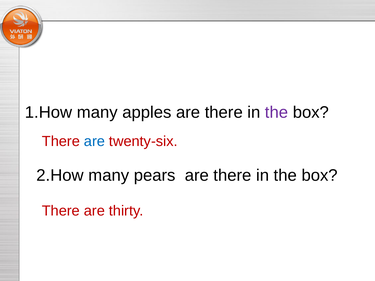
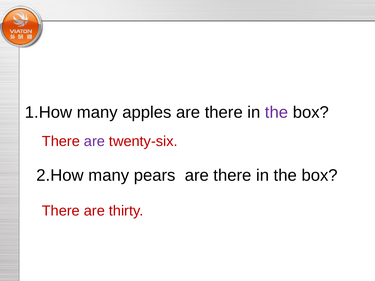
are colour: blue -> purple (94, 141)
